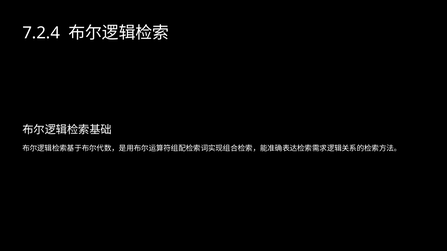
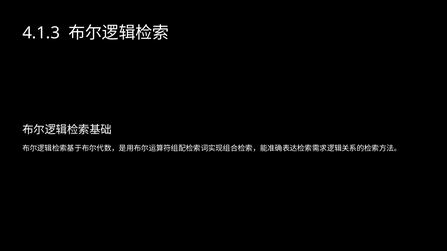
7.2.4: 7.2.4 -> 4.1.3 (41, 33)
